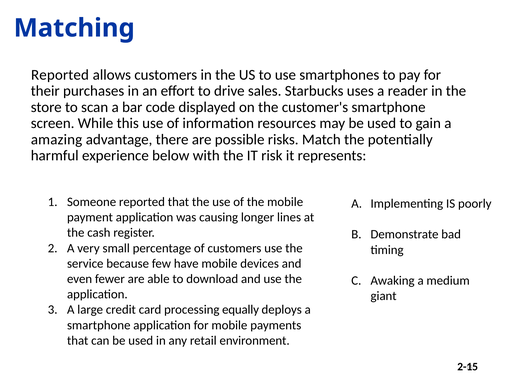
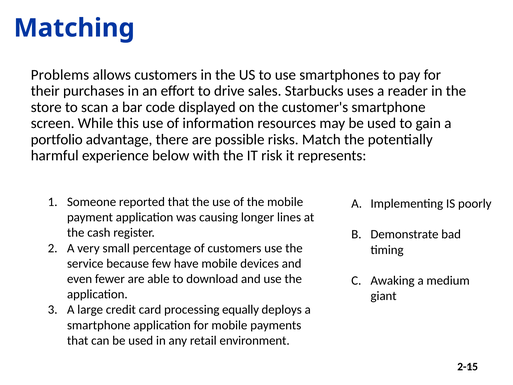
Reported: Reported -> Problems (60, 75)
amazing: amazing -> portfolio (57, 139)
